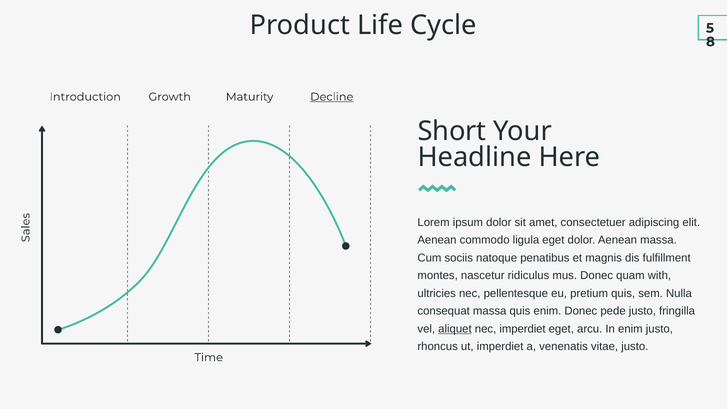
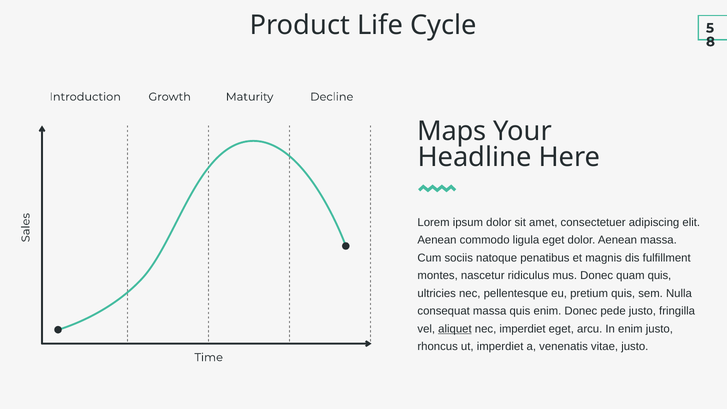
Decline underline: present -> none (332, 97)
Short: Short -> Maps (452, 131)
quam with: with -> quis (659, 276)
